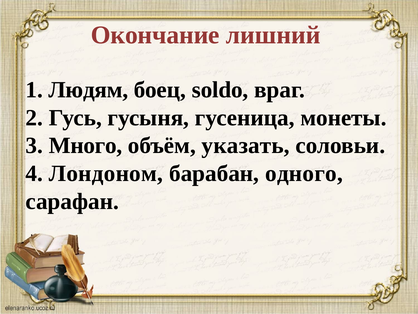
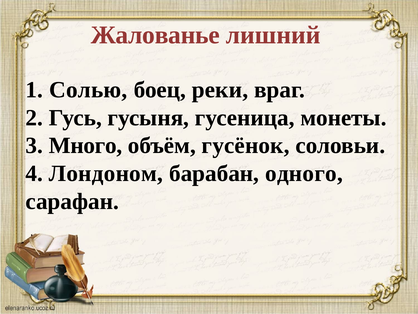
Окончание: Окончание -> Жалованье (155, 35)
Людям: Людям -> Солью (88, 90)
soldo: soldo -> реки (220, 90)
указать: указать -> гусёнок (246, 145)
